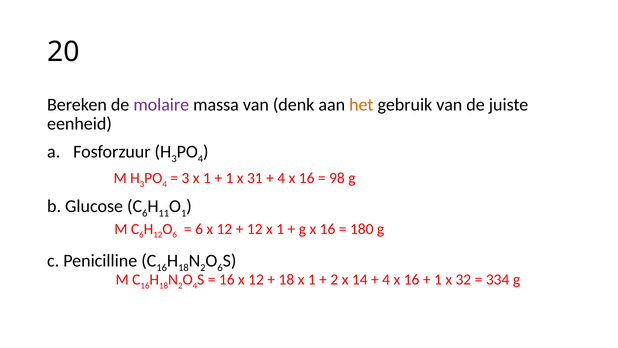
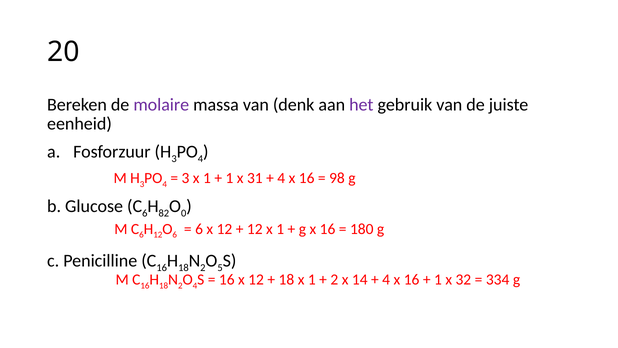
het colour: orange -> purple (361, 104)
11: 11 -> 82 (164, 213)
1: 1 -> 0 (184, 213)
6: 6 -> 5 (220, 268)
